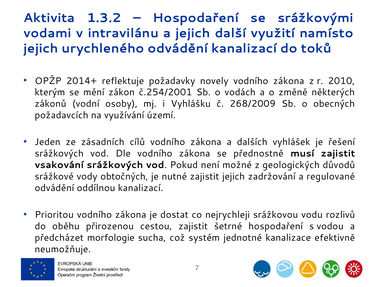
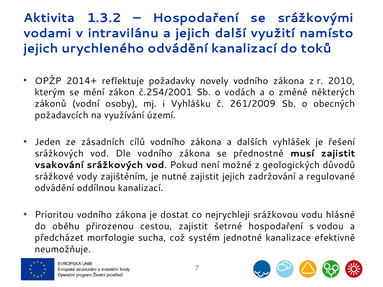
268/2009: 268/2009 -> 261/2009 (253, 104)
obtočných: obtočných -> zajištěním (124, 177)
rozlivů: rozlivů -> hlásné (340, 215)
